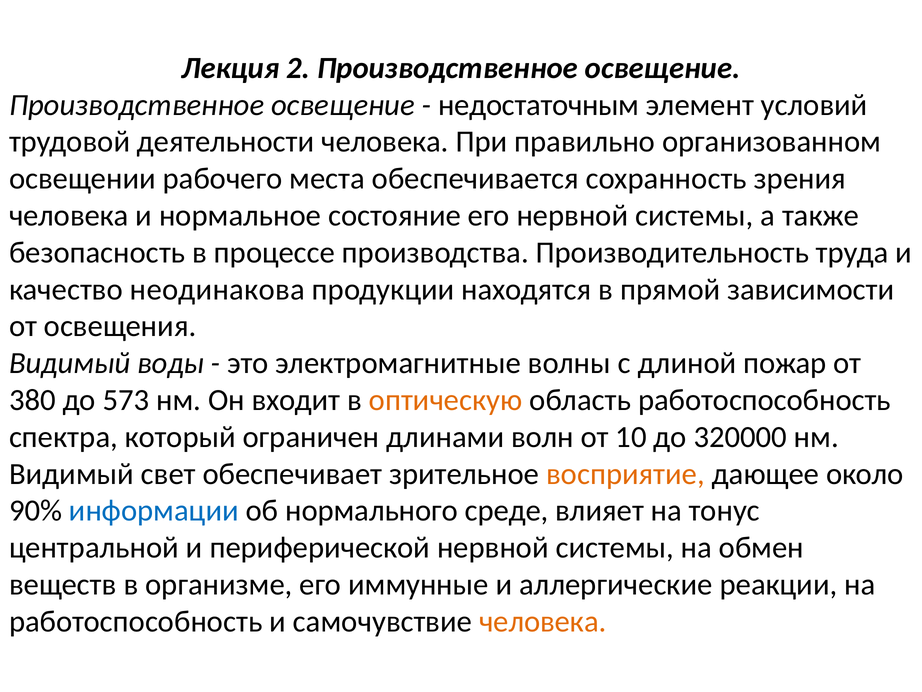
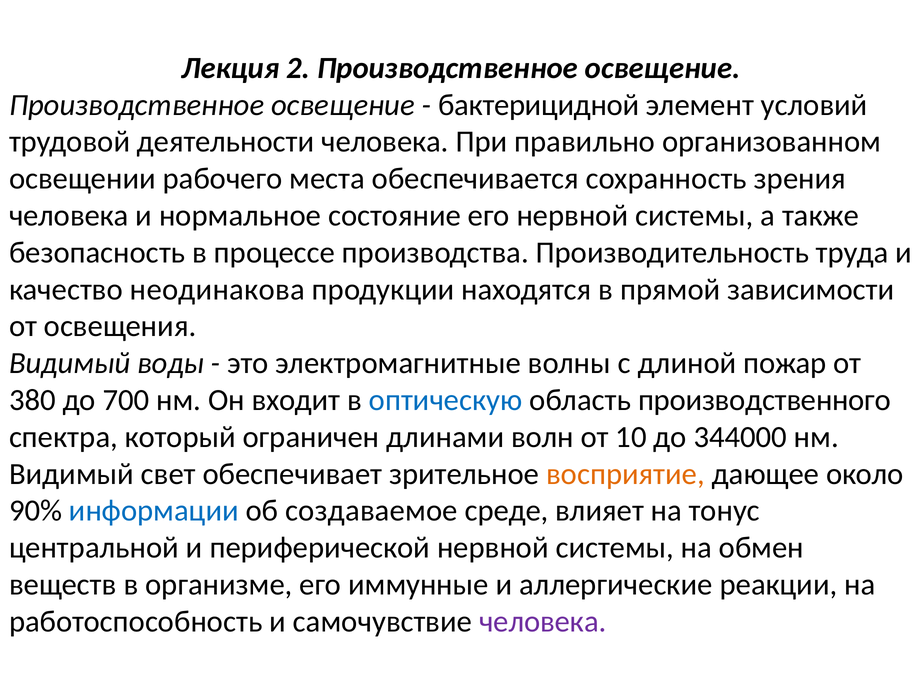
недостаточным: недостаточным -> бактерицидной (539, 105)
573: 573 -> 700 (126, 400)
оптическую colour: orange -> blue (446, 400)
область работоспособность: работоспособность -> производственного (765, 400)
320000: 320000 -> 344000 (740, 437)
нормального: нормального -> создаваемое (372, 510)
человека colour: orange -> purple (543, 621)
